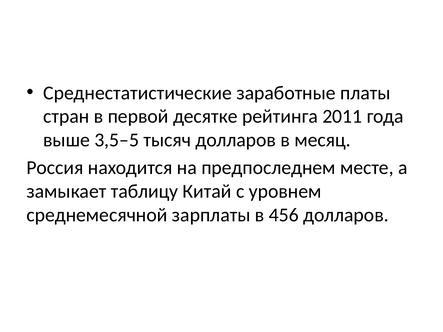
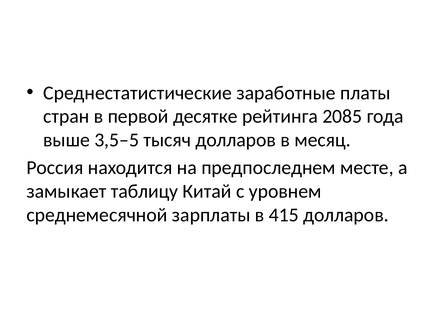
2011: 2011 -> 2085 (342, 117)
456: 456 -> 415 (284, 215)
